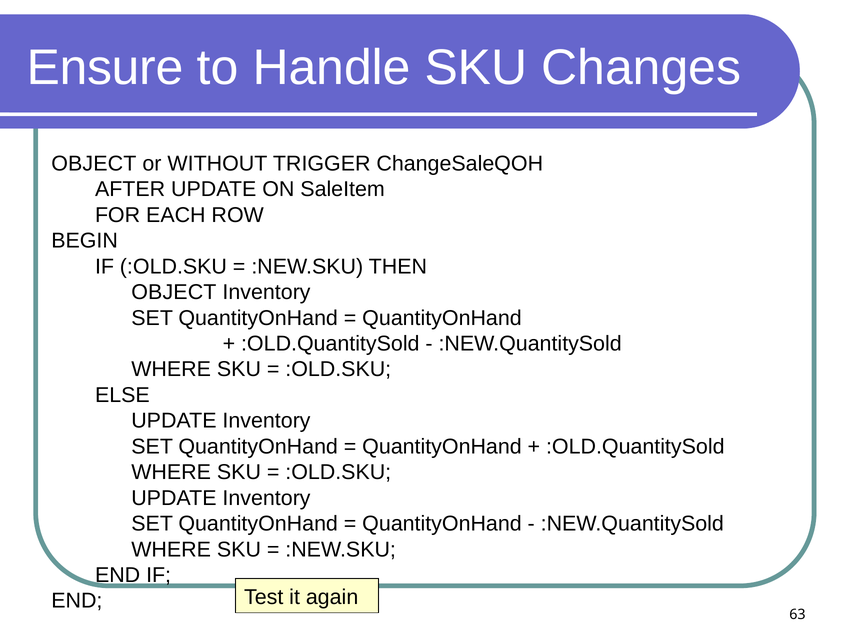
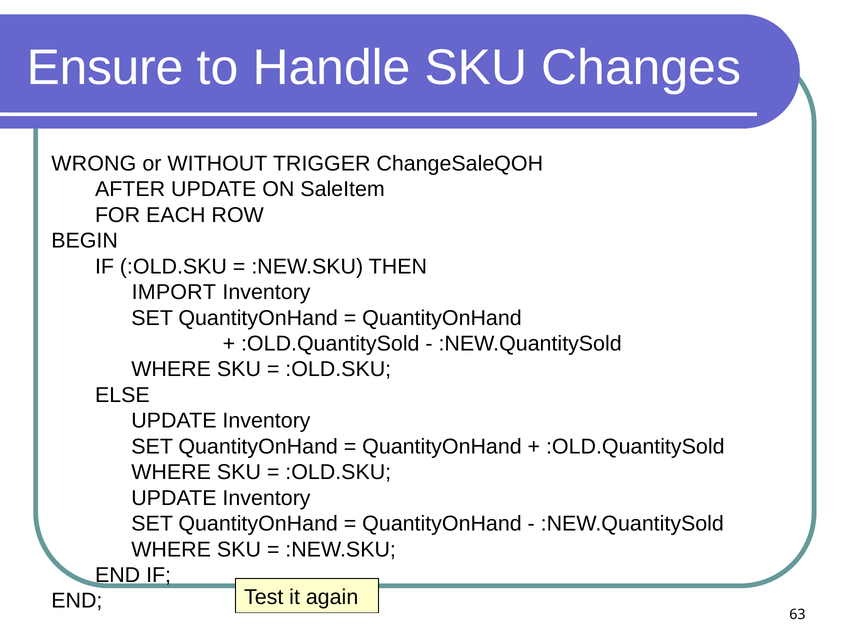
OBJECT: OBJECT -> WRONG (94, 164)
OBJECT: OBJECT -> IMPORT (174, 292)
